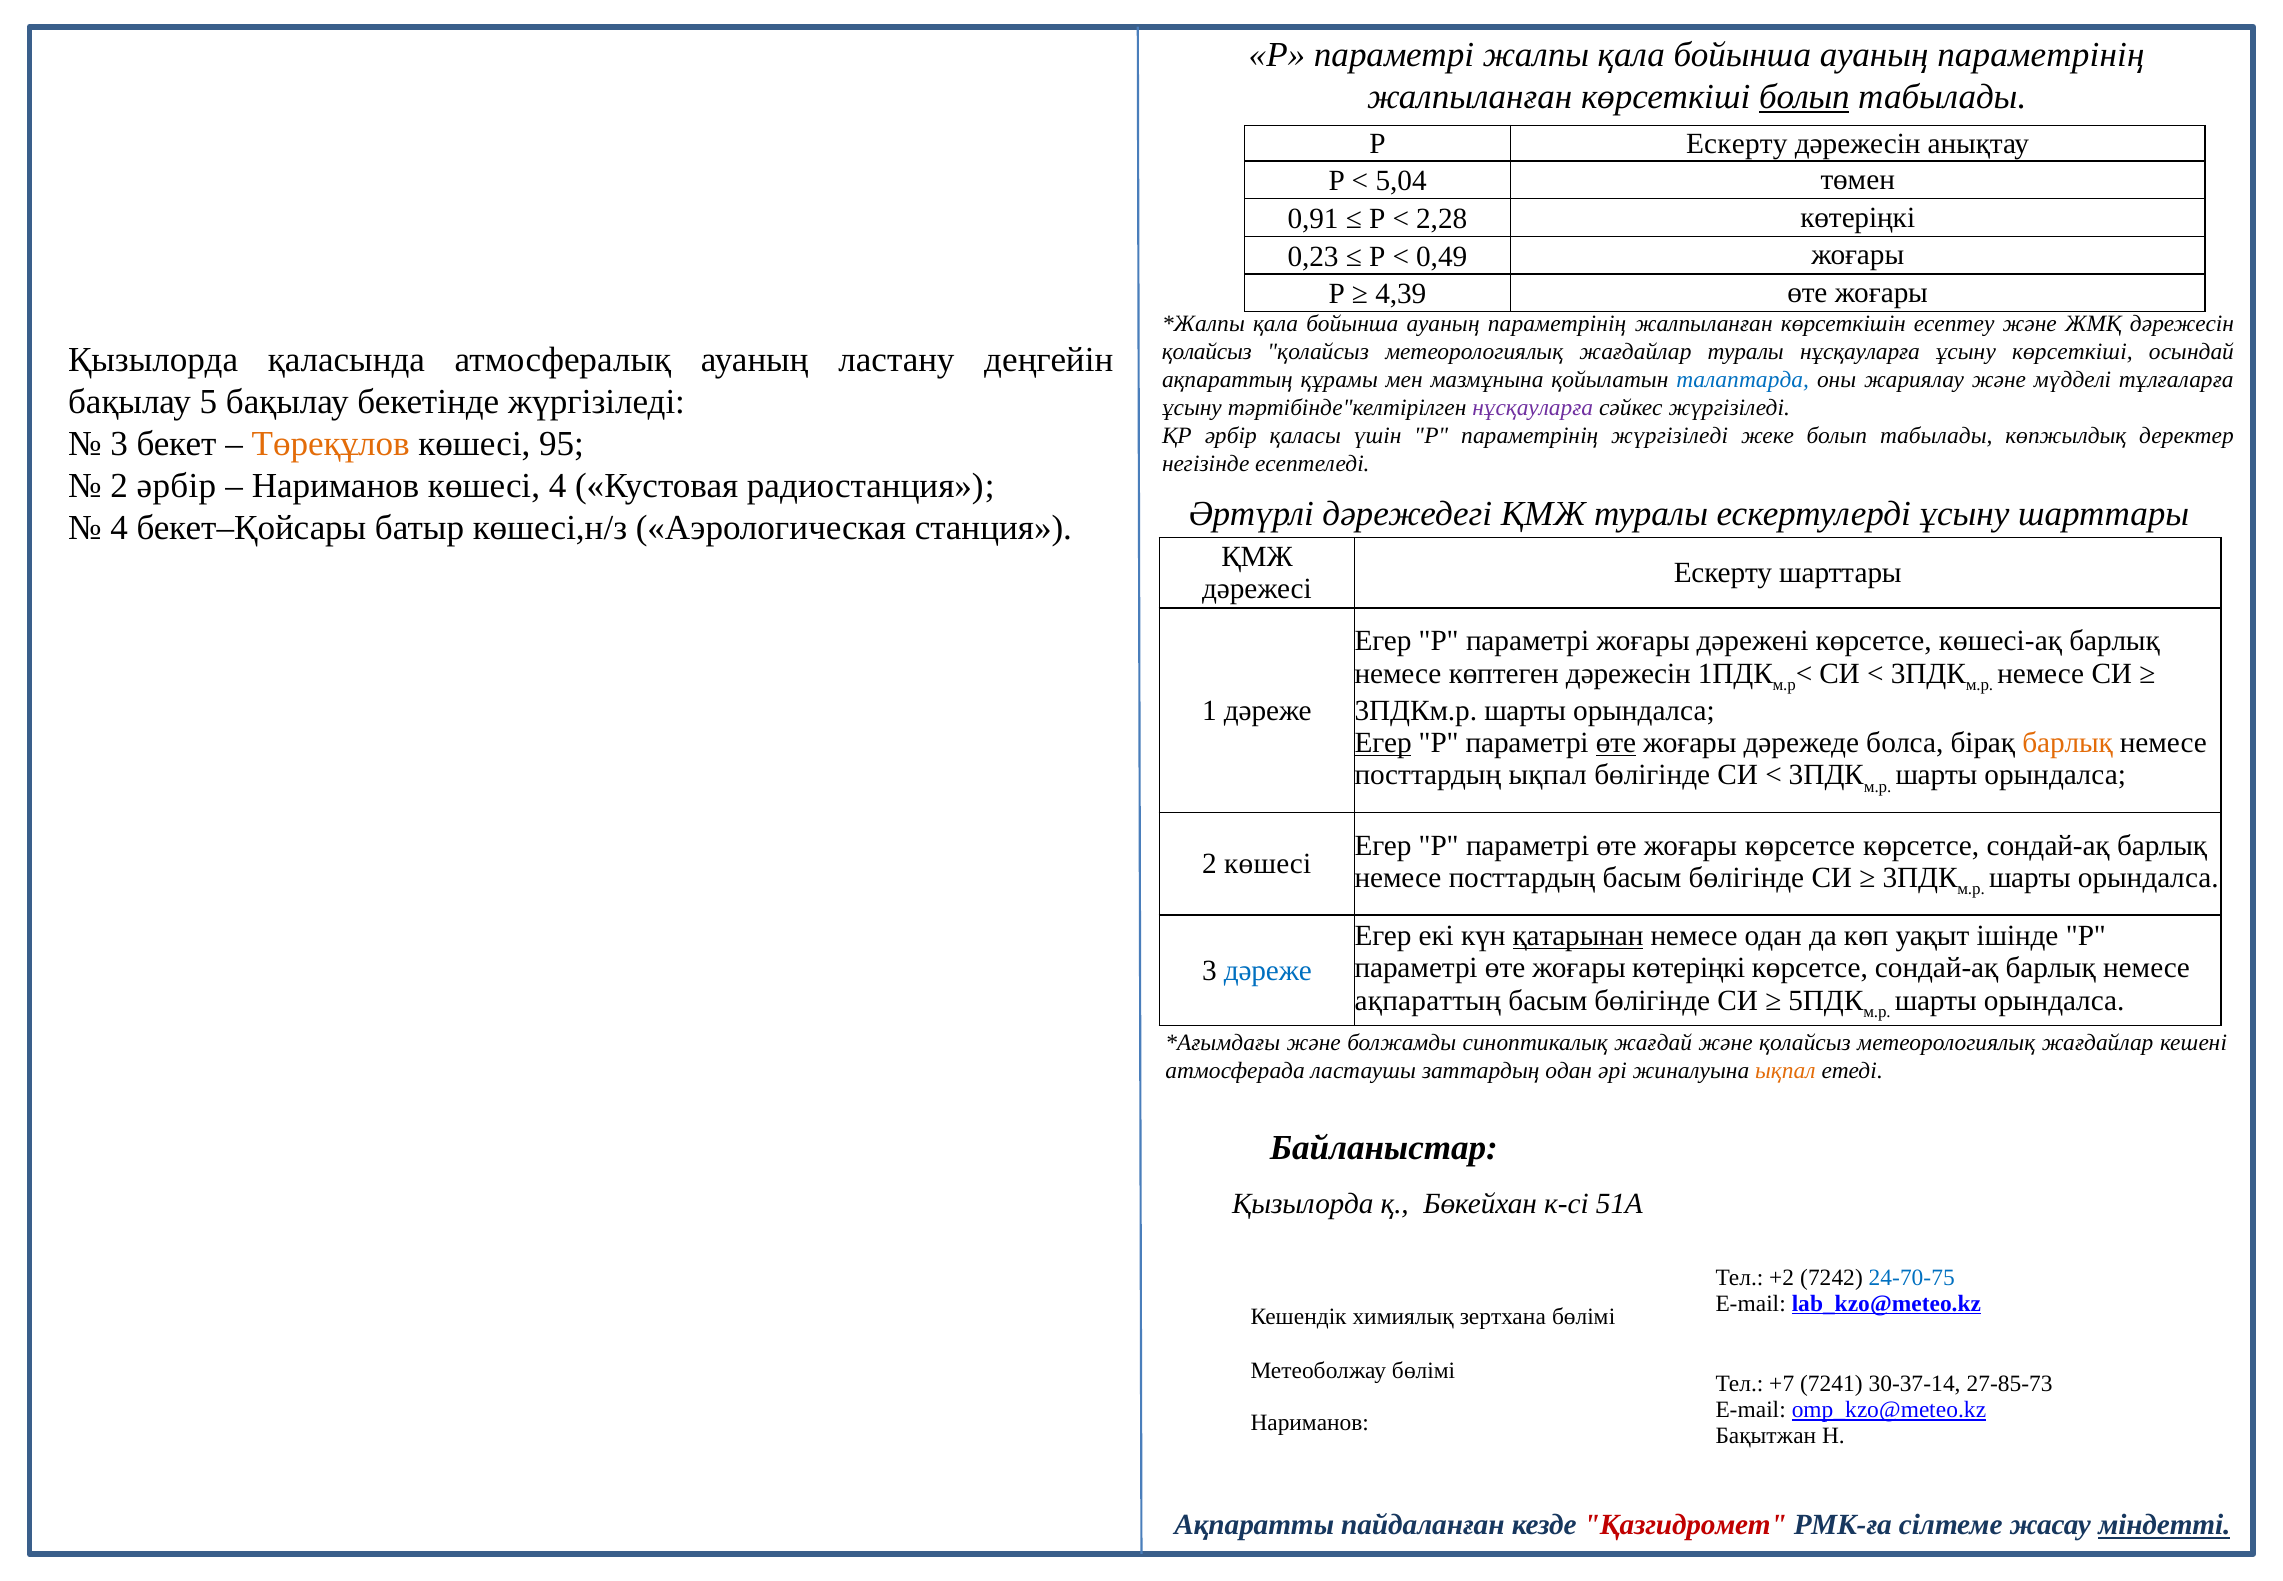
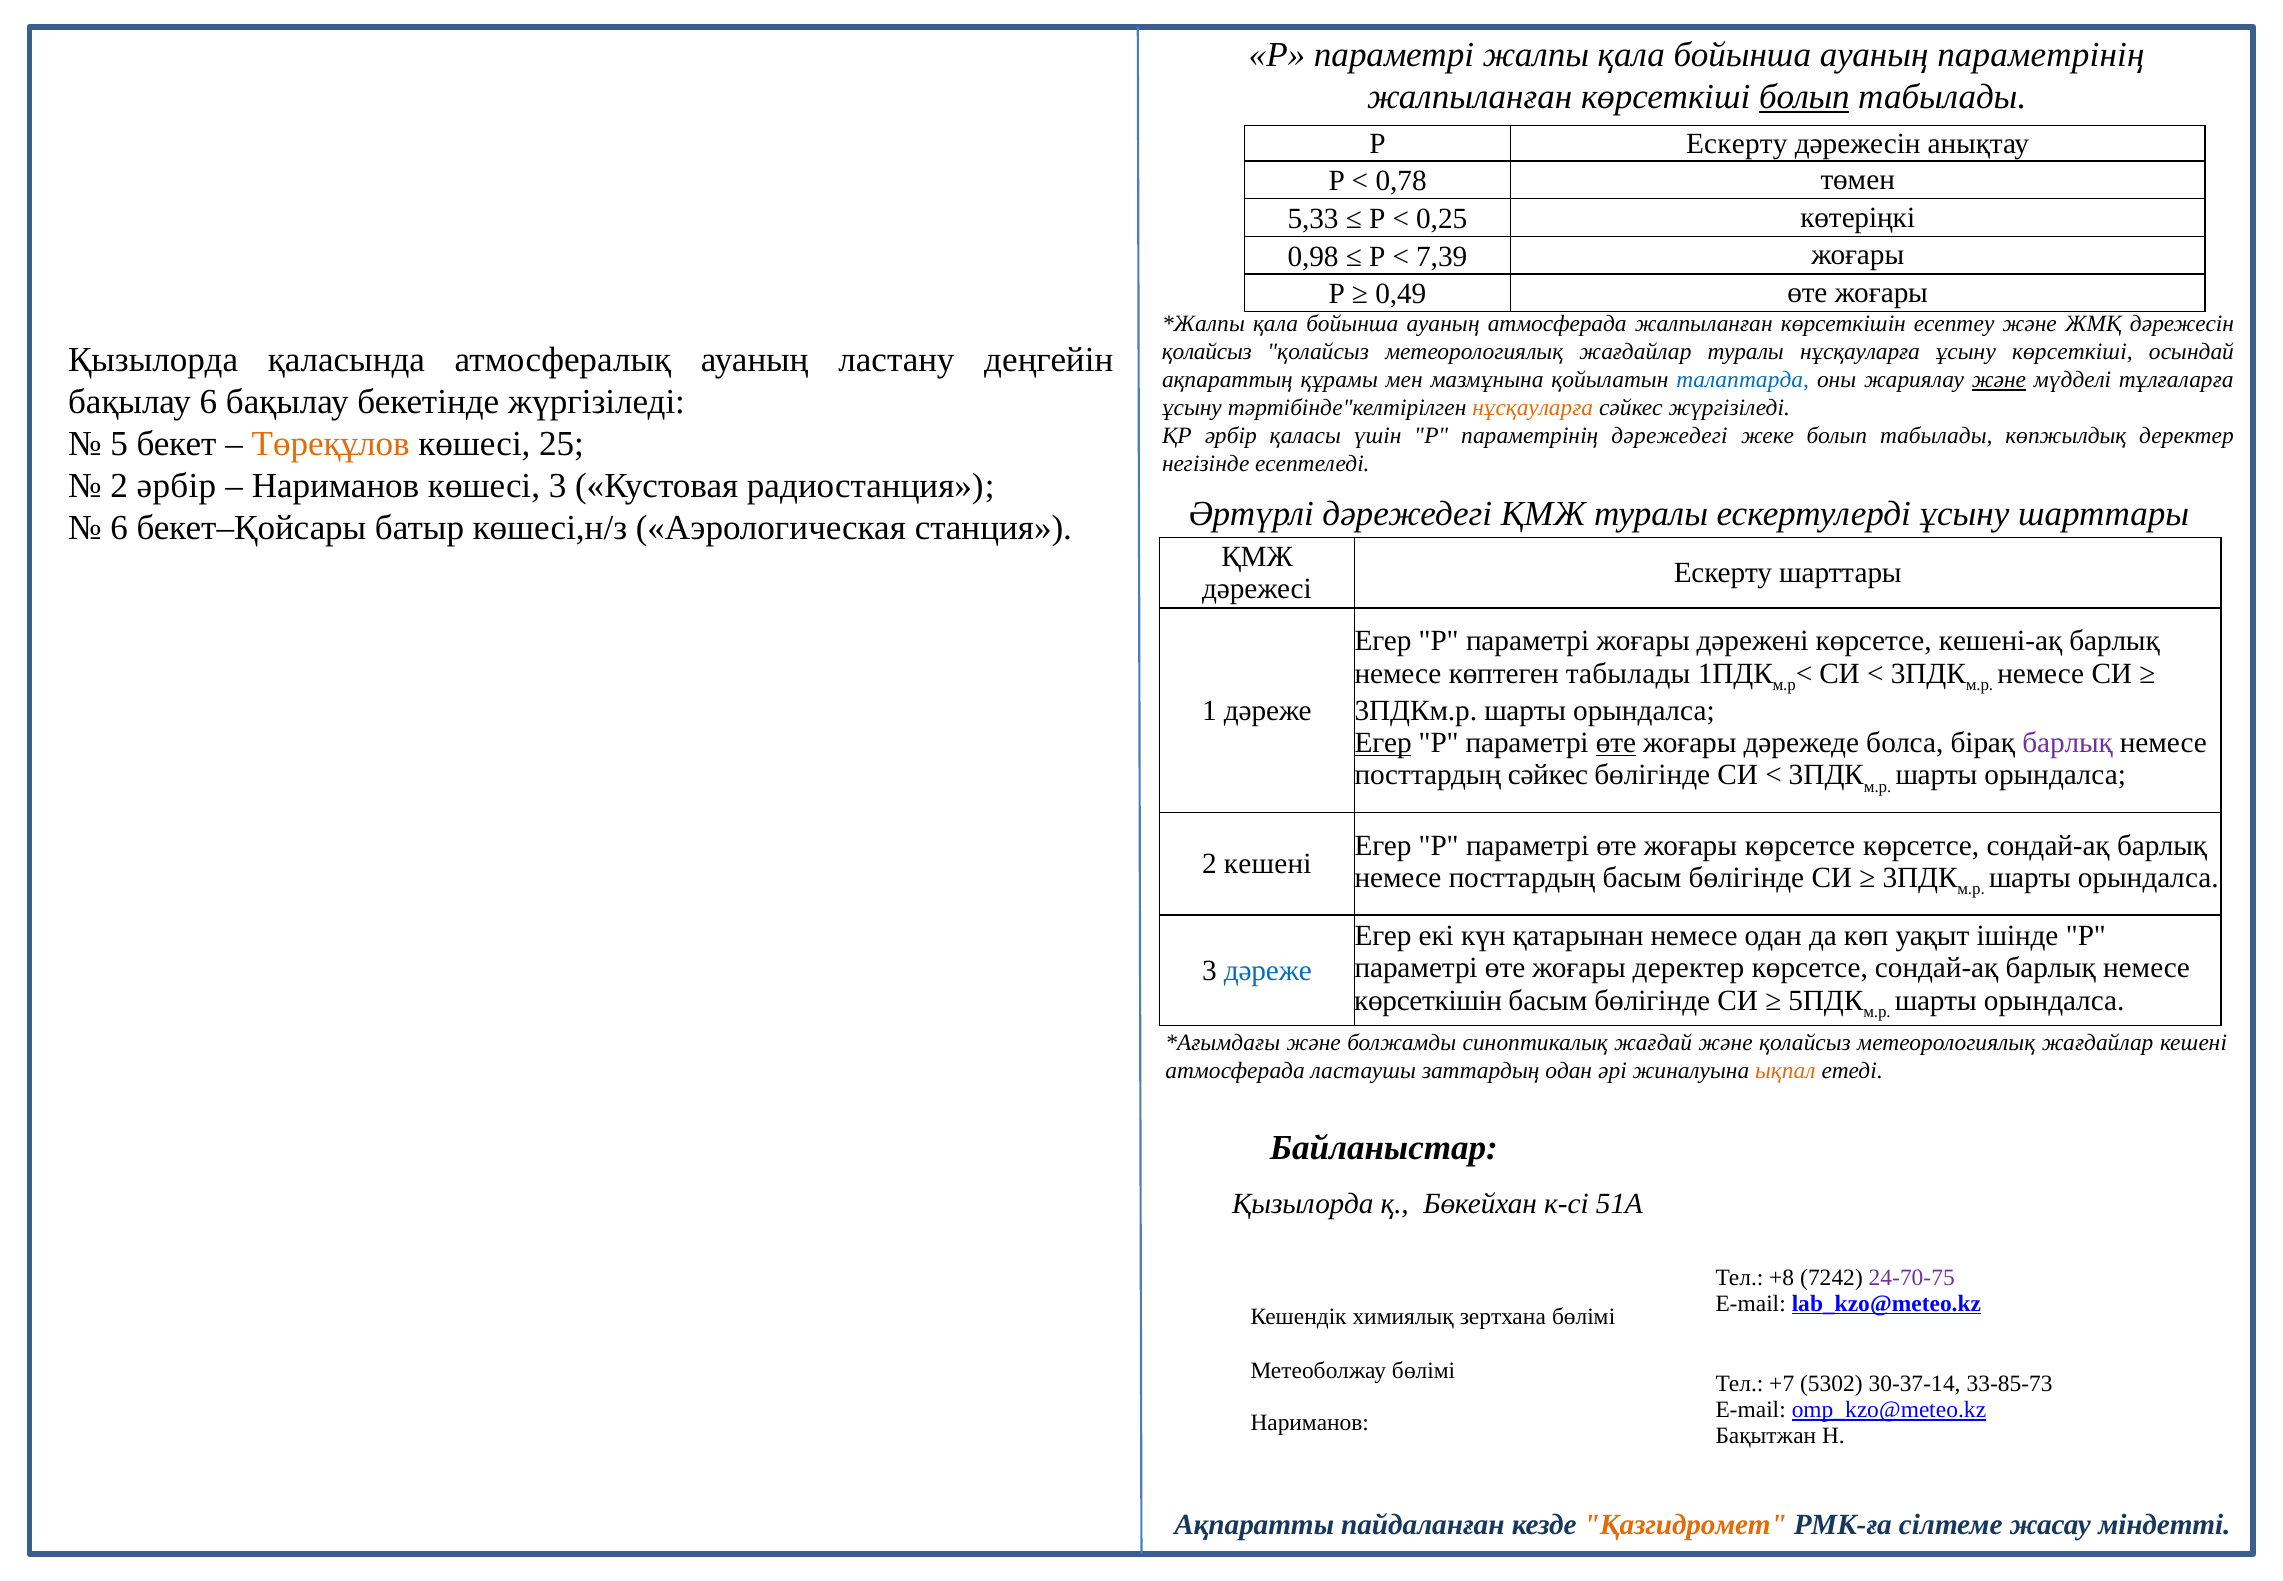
5,04: 5,04 -> 0,78 (1401, 181)
0,91: 0,91 -> 5,33 (1313, 219)
2,28: 2,28 -> 0,25 (1442, 219)
0,23: 0,23 -> 0,98 (1313, 256)
0,49: 0,49 -> 7,39 (1442, 256)
4,39: 4,39 -> 0,49 (1401, 294)
параметрінің: параметрінің -> атмосферада (1557, 324)
және underline: none -> present (1999, 380)
бақылау 5: 5 -> 6 (209, 402)
нұсқауларға colour: purple -> orange (1533, 408)
параметрінің жүргізіледі: жүргізіледі -> дәрежедегі (1670, 436)
3: 3 -> 5 (119, 444)
95: 95 -> 25 (562, 444)
көшесі 4: 4 -> 3 (558, 486)
4: 4 -> 6 (119, 528)
көшесі-ақ: көшесі-ақ -> кешені-ақ (2001, 641)
көптеген дәрежесін: дәрежесін -> табылады (1628, 673)
барлық colour: orange -> purple (2068, 743)
посттардың ықпал: ықпал -> сәйкес (1548, 775)
2 көшесі: көшесі -> кешені (1268, 864)
қатарынан underline: present -> none (1578, 936)
жоғары көтеріңкі: көтеріңкі -> деректер (1689, 968)
ақпараттың: ақпараттың -> көрсеткішін (1428, 1000)
+2: +2 -> +8 (1782, 1277)
24-70-75 colour: blue -> purple (1912, 1277)
7241: 7241 -> 5302 (1831, 1383)
27-85-73: 27-85-73 -> 33-85-73 (2010, 1383)
Қазгидромет colour: red -> orange (1685, 1525)
міндетті underline: present -> none (2164, 1525)
